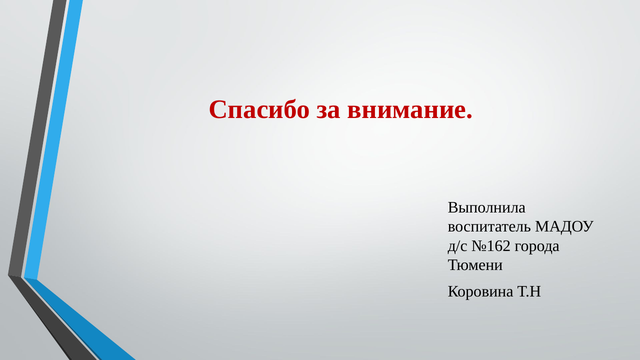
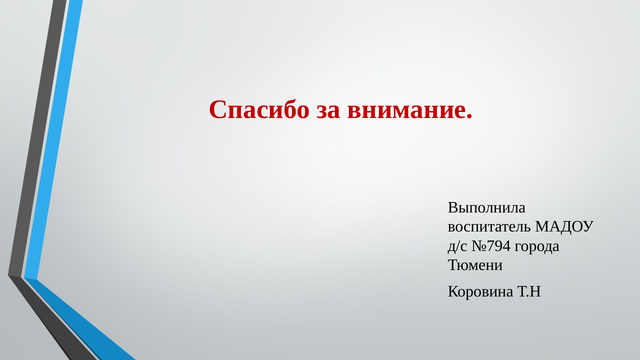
№162: №162 -> №794 (491, 246)
